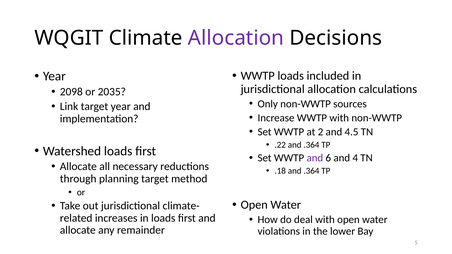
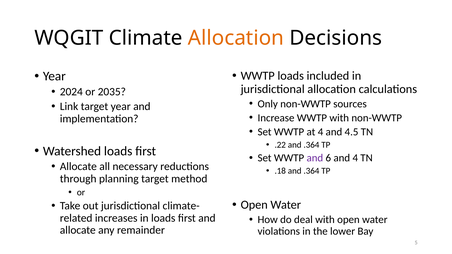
Allocation colour: purple -> orange (236, 38)
2098: 2098 -> 2024 (71, 92)
at 2: 2 -> 4 (321, 132)
